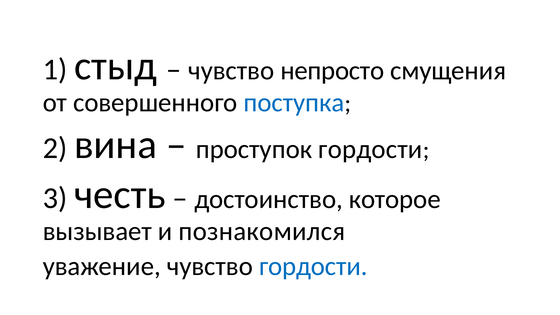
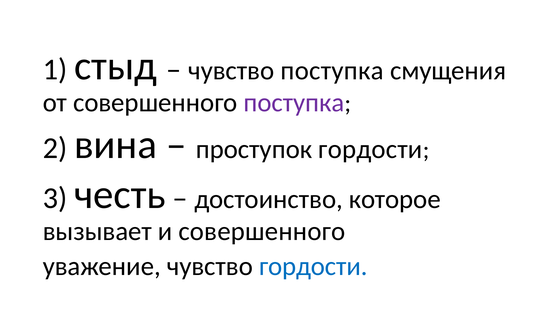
чувство непросто: непросто -> поступка (332, 71)
поступка colour: blue -> purple (294, 103)
и познакомился: познакомился -> совершенного (262, 231)
